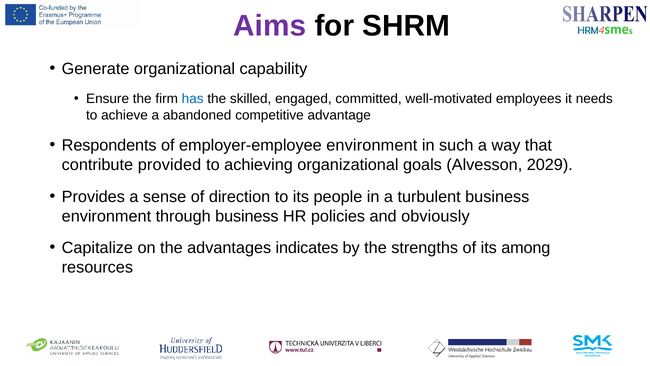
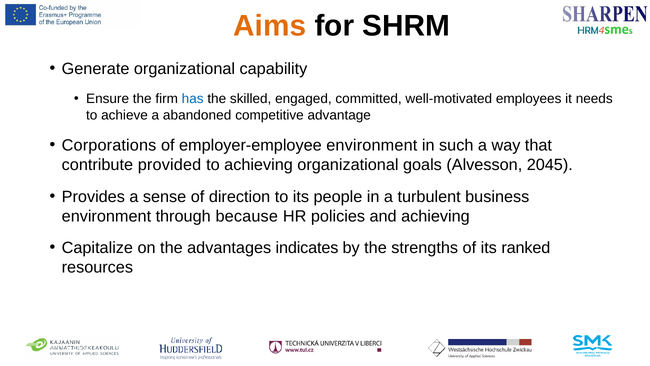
Aims colour: purple -> orange (270, 26)
Respondents: Respondents -> Corporations (109, 145)
2029: 2029 -> 2045 (550, 165)
through business: business -> because (247, 216)
and obviously: obviously -> achieving (435, 216)
among: among -> ranked (526, 248)
